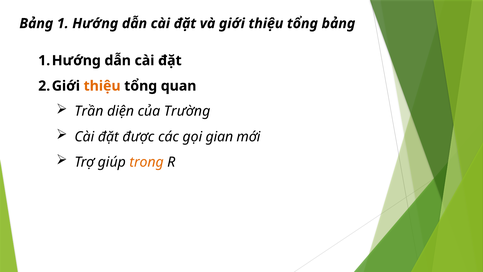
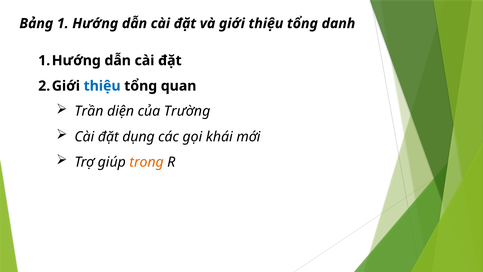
tổng bảng: bảng -> danh (338, 23)
thiệu colour: orange -> blue (102, 86)
được: được -> dụng (138, 137)
gian: gian -> khái (219, 137)
